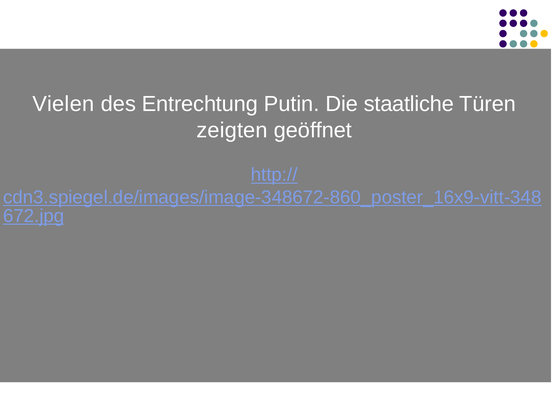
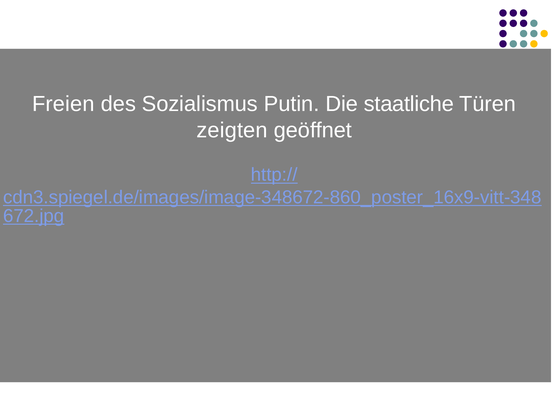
Vielen: Vielen -> Freien (63, 104)
Entrechtung: Entrechtung -> Sozialismus (200, 104)
